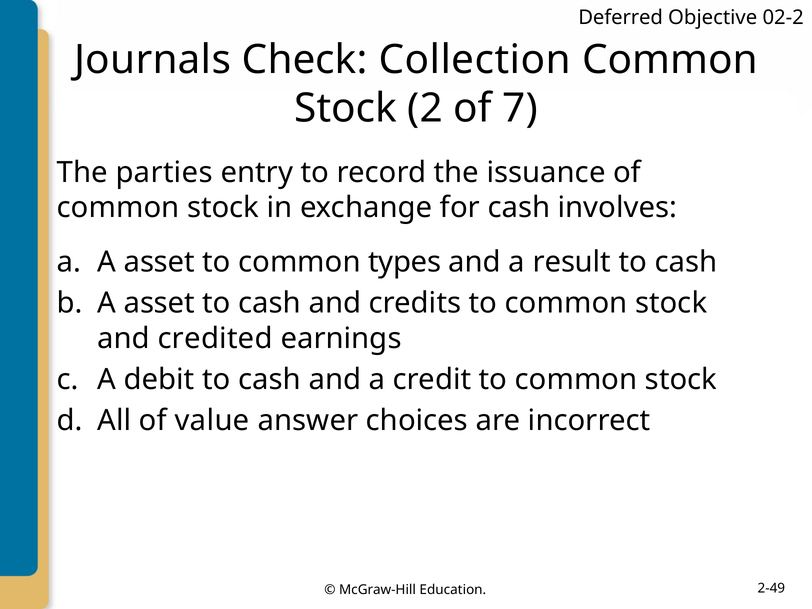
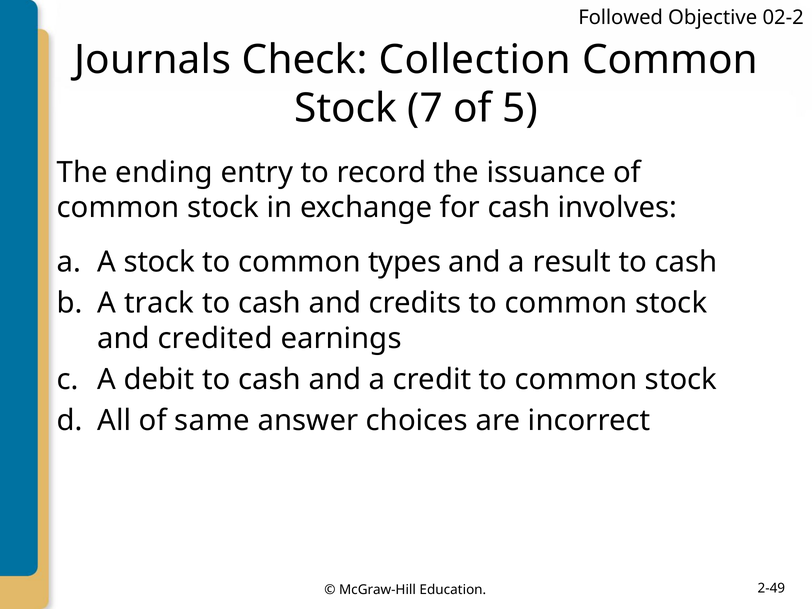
Deferred: Deferred -> Followed (621, 17)
2: 2 -> 7 (425, 108)
7: 7 -> 5 (520, 108)
parties: parties -> ending (164, 173)
a A asset: asset -> stock (159, 262)
asset: asset -> track (159, 303)
value: value -> same (212, 420)
